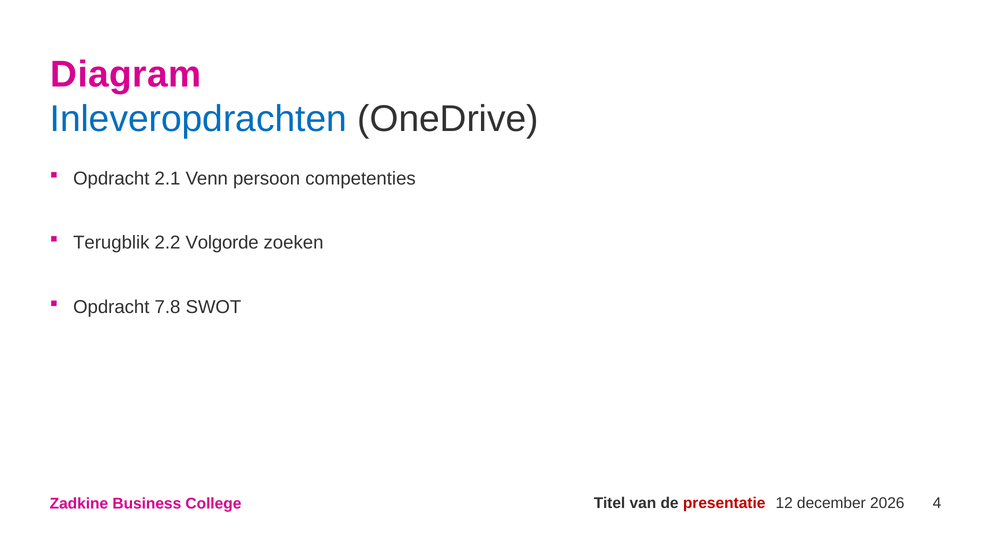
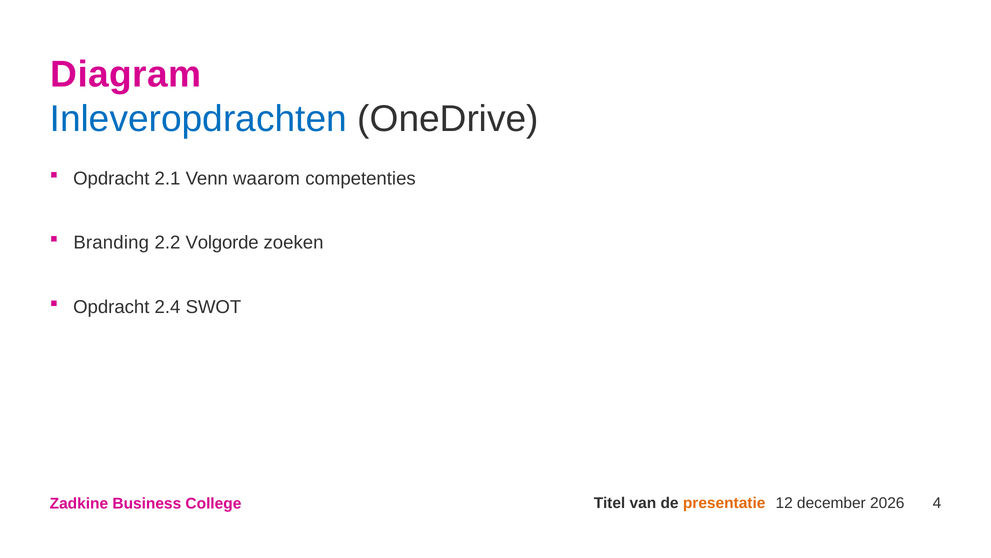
persoon: persoon -> waarom (267, 178)
Terugblik: Terugblik -> Branding (111, 242)
7.8: 7.8 -> 2.4 (167, 307)
presentatie colour: red -> orange (724, 503)
